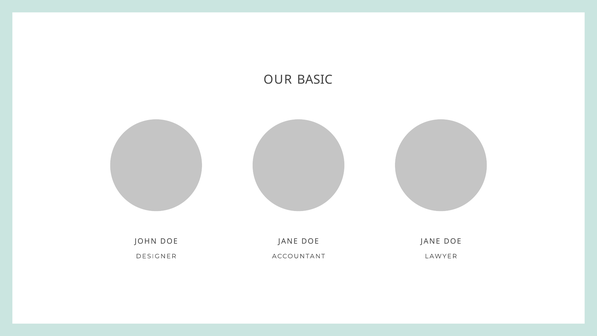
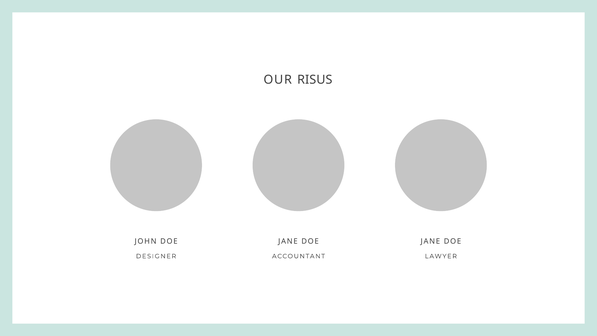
BASIC: BASIC -> RISUS (315, 80)
